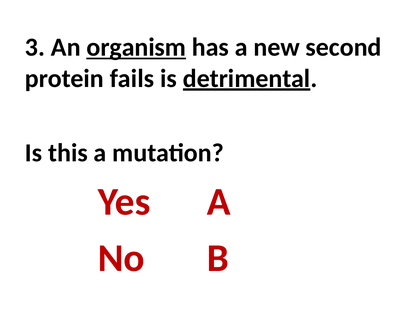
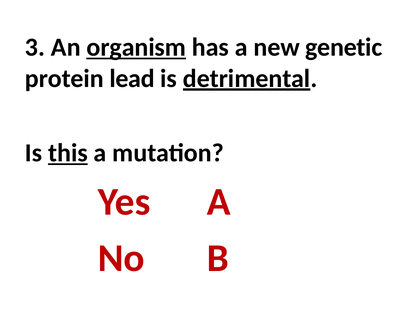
second: second -> genetic (344, 47)
fails: fails -> lead (132, 78)
this underline: none -> present (68, 153)
